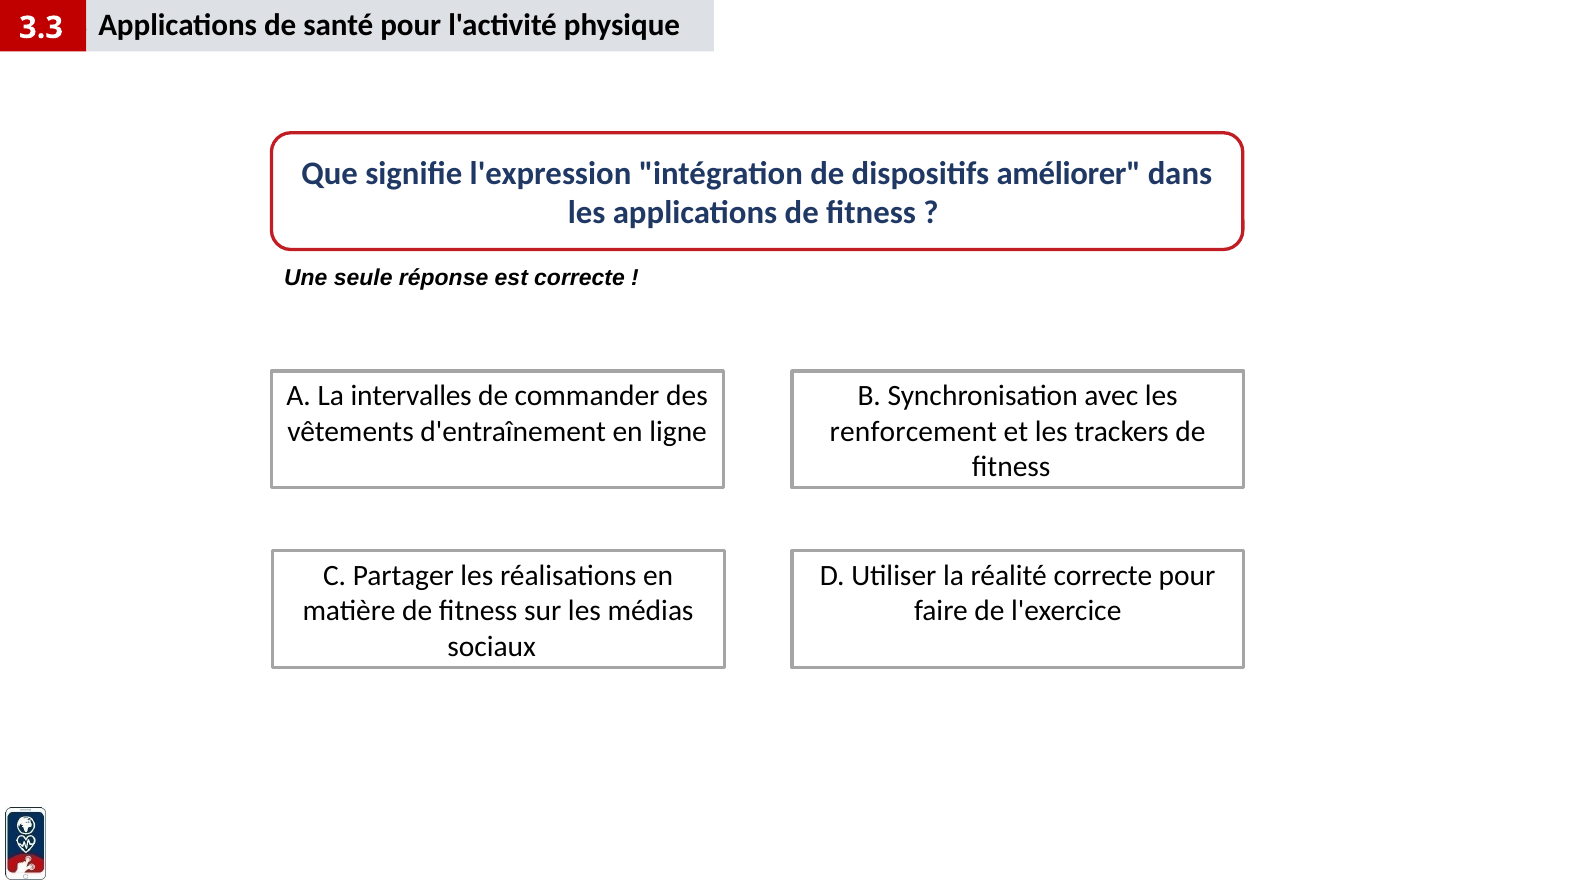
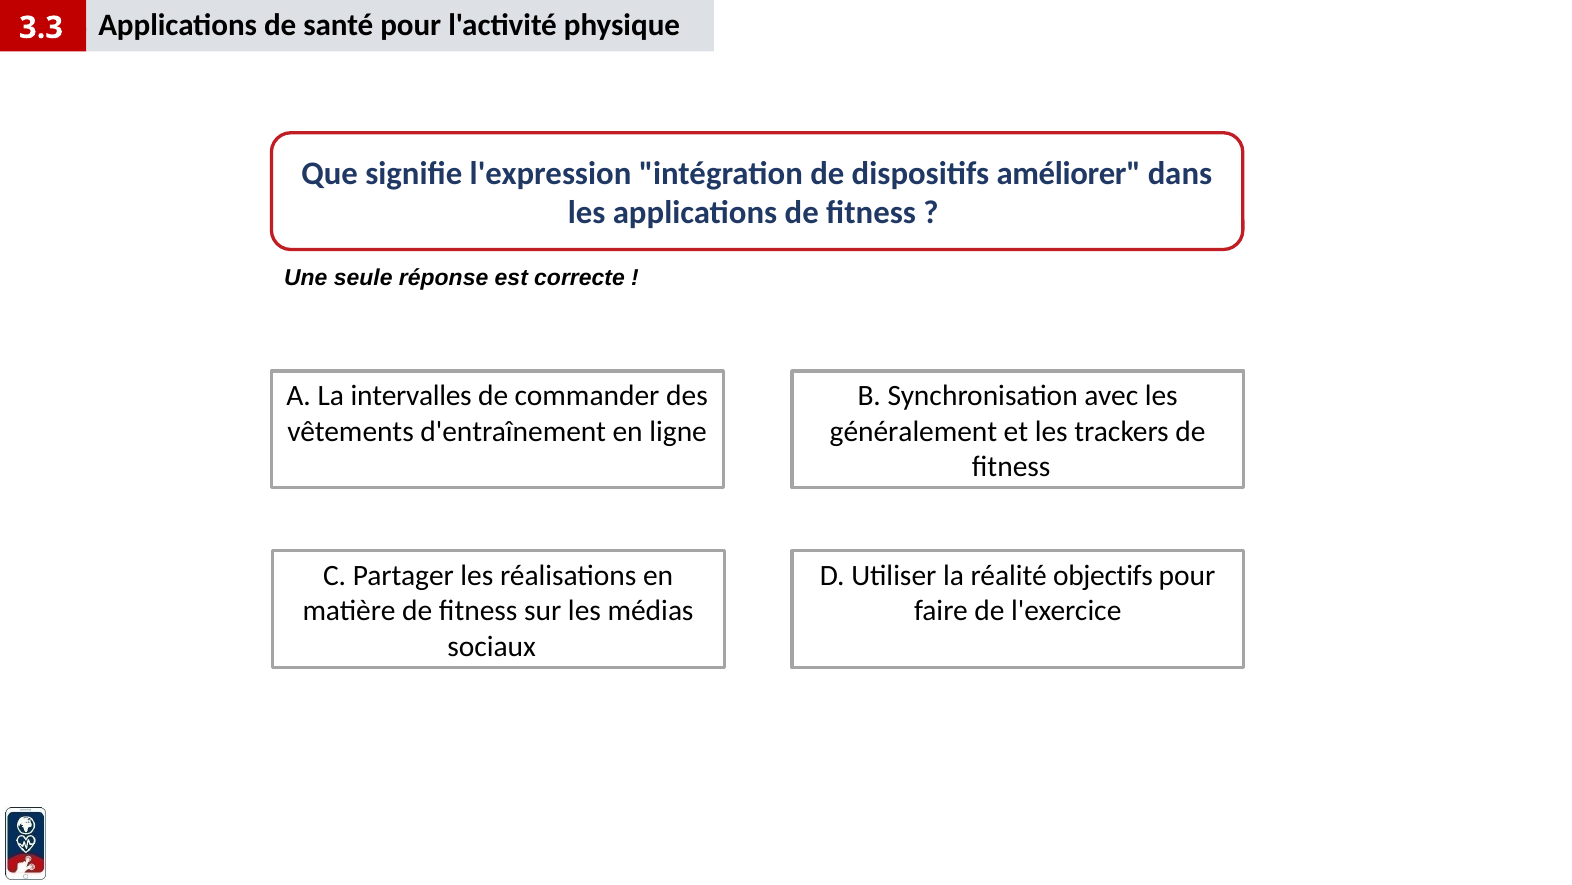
renforcement: renforcement -> généralement (913, 431)
réalité correcte: correcte -> objectifs (1103, 575)
